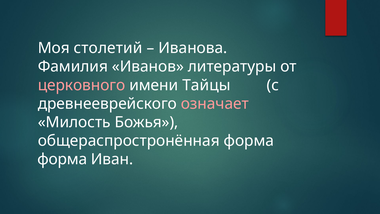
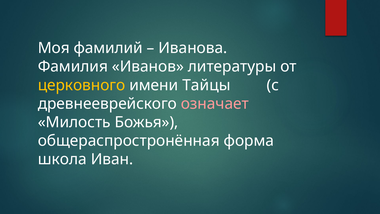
столетий: столетий -> фамилий (108, 48)
церковного colour: pink -> yellow (82, 85)
форма: форма -> школа (62, 159)
